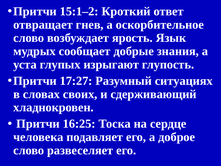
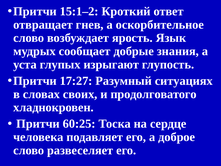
сдерживающий: сдерживающий -> продолговатого (154, 94)
16:25: 16:25 -> 60:25 (79, 124)
